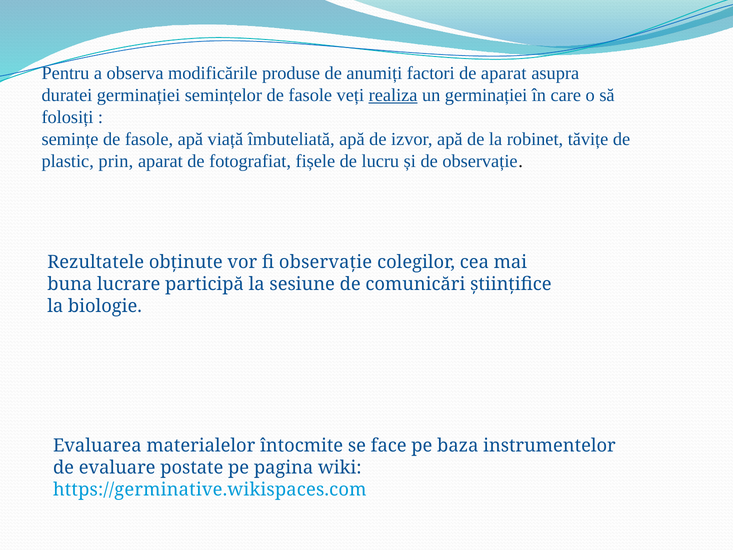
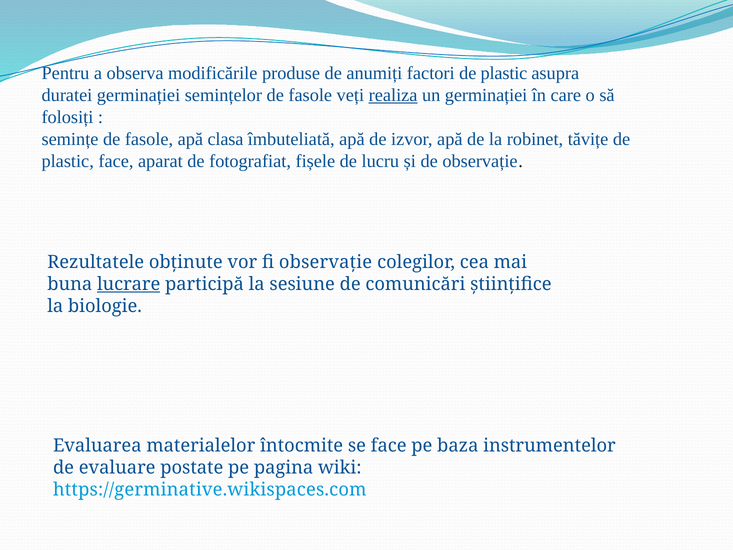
factori de aparat: aparat -> plastic (504, 73)
viață: viață -> clasa (225, 139)
plastic prin: prin -> face (116, 161)
lucrare underline: none -> present (129, 284)
